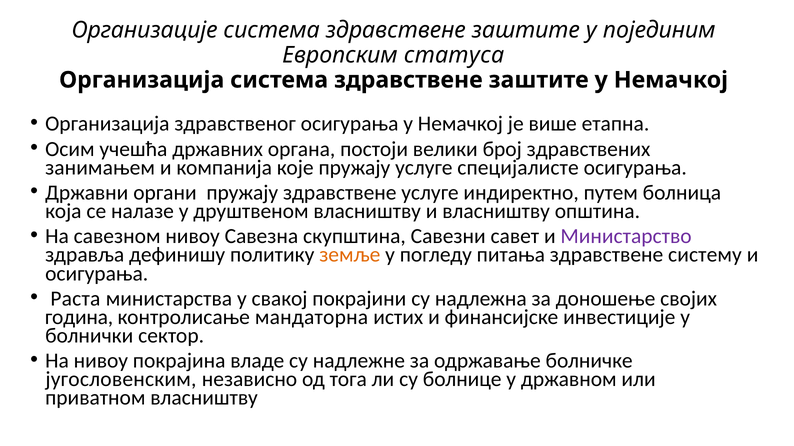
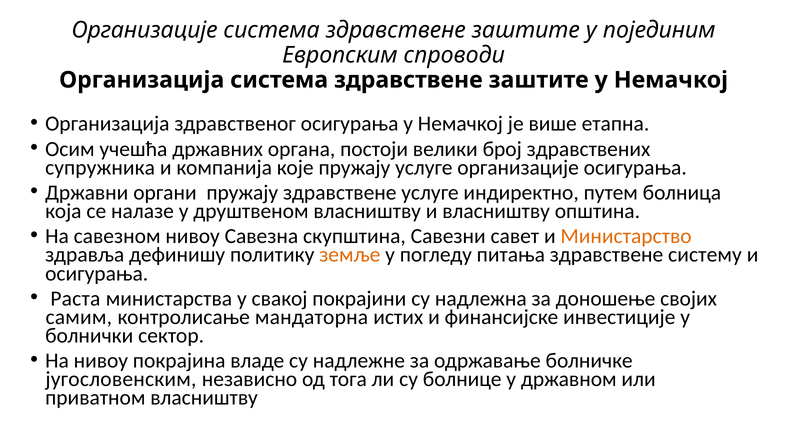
статуса: статуса -> спроводи (454, 55)
занимањем: занимањем -> супружника (100, 168)
услуге специјалисте: специјалисте -> организације (518, 168)
Министарство colour: purple -> orange (626, 237)
година: година -> самим (79, 318)
